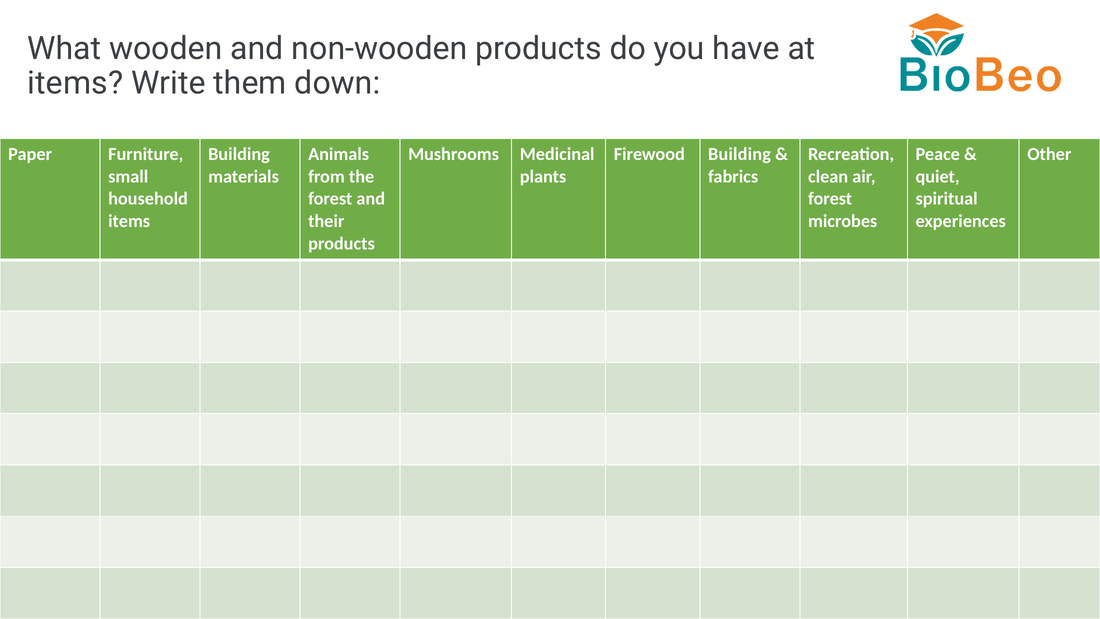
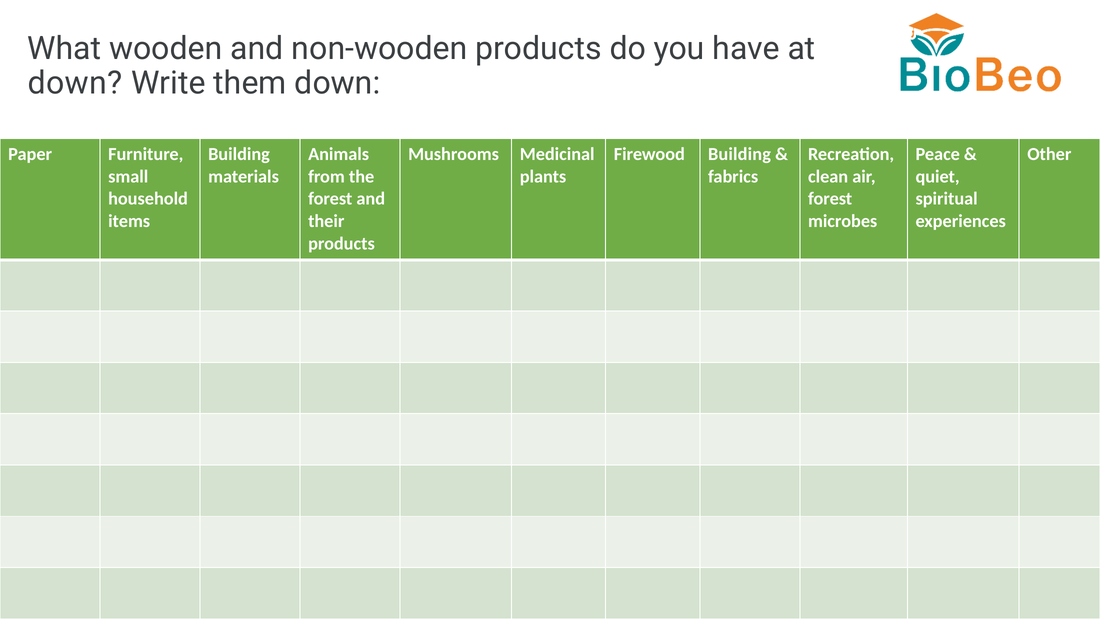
items: items -> down (75, 83)
